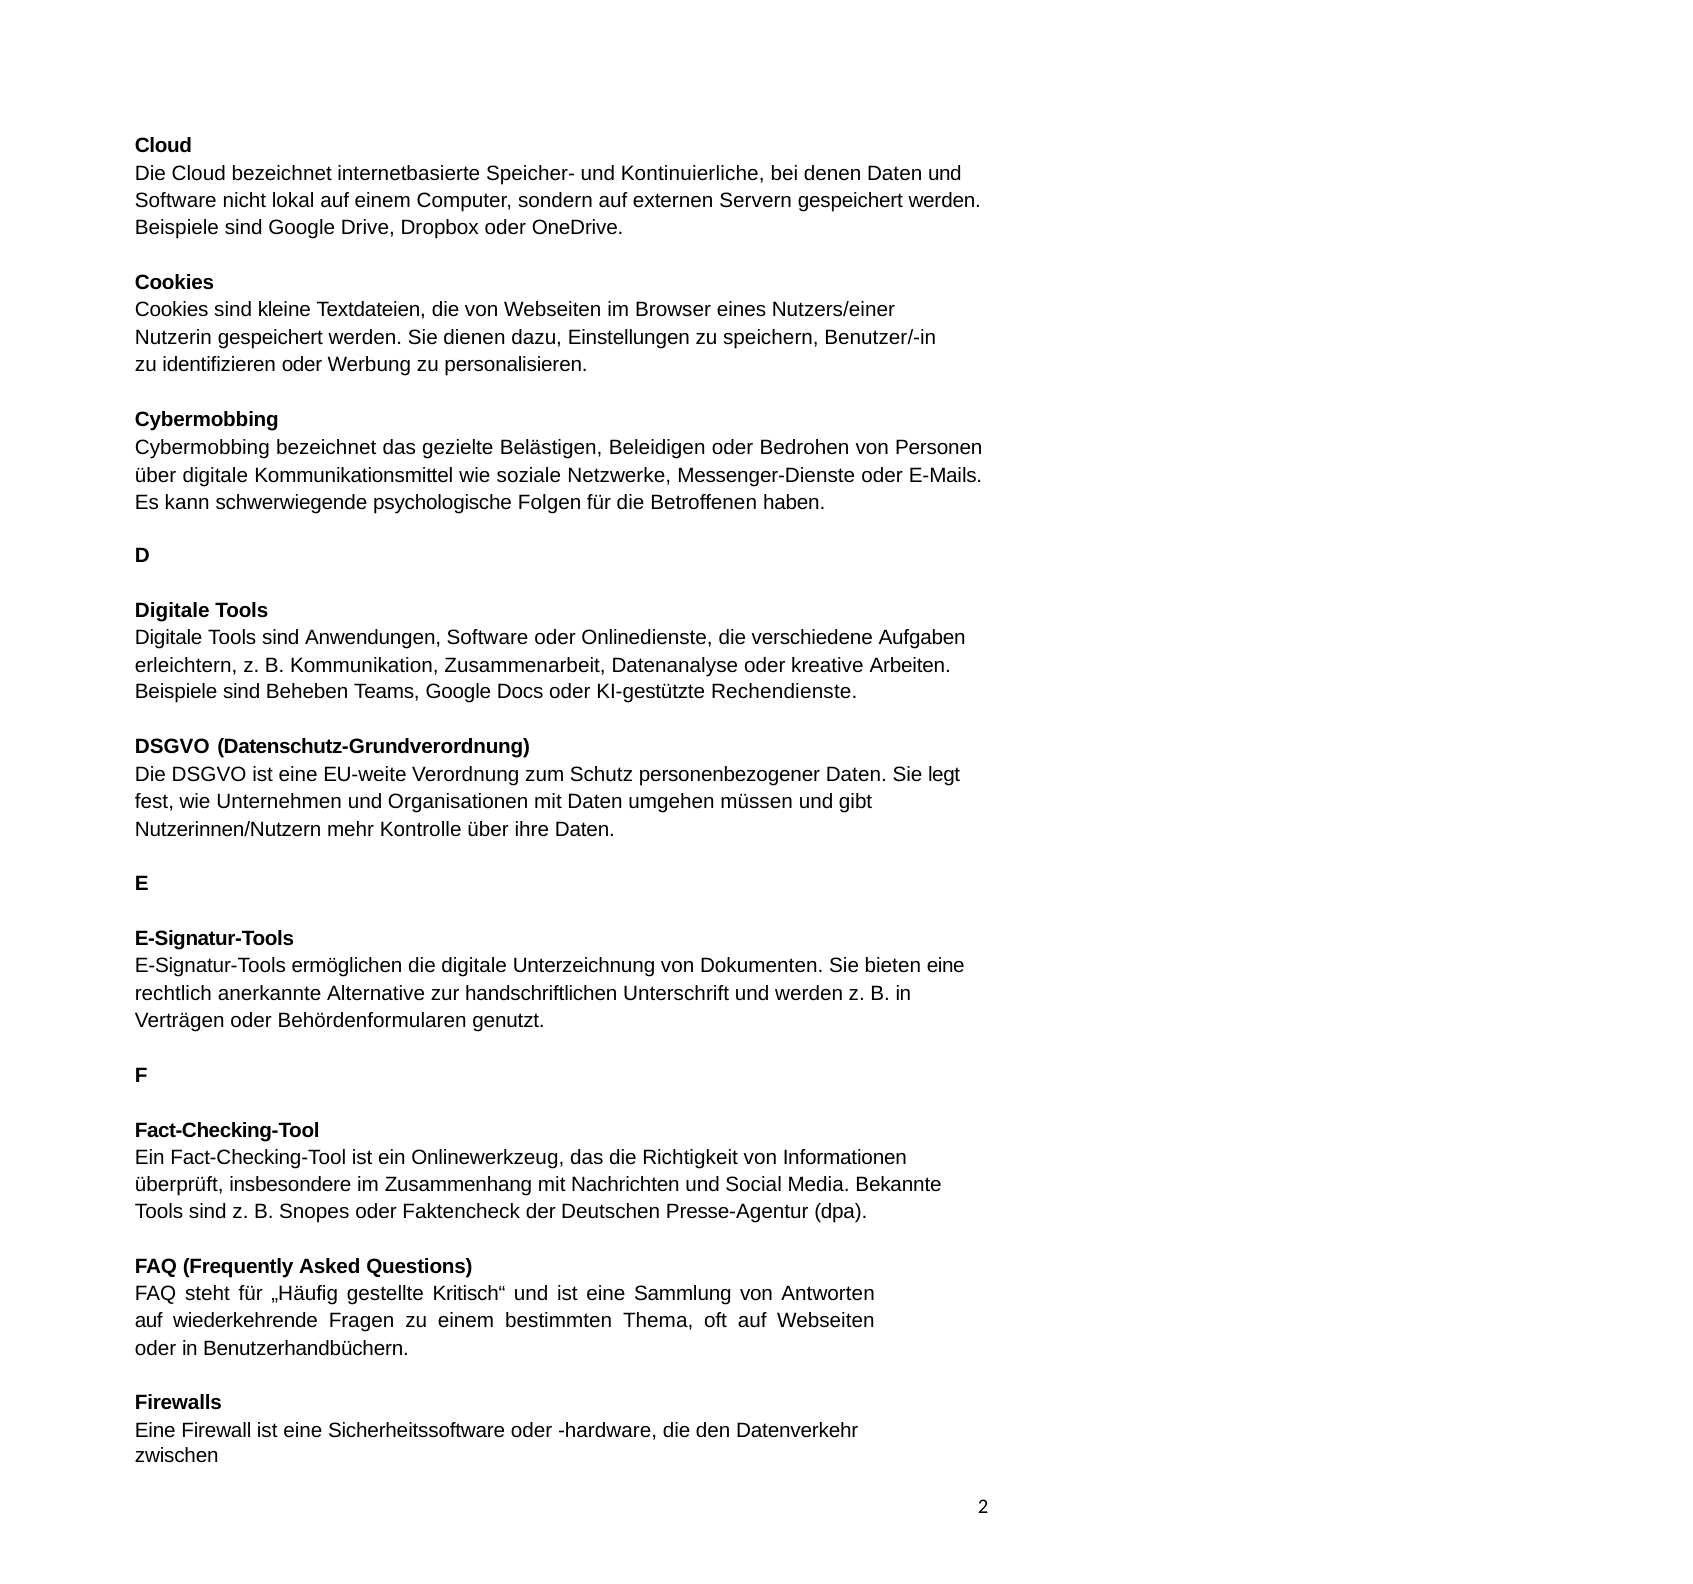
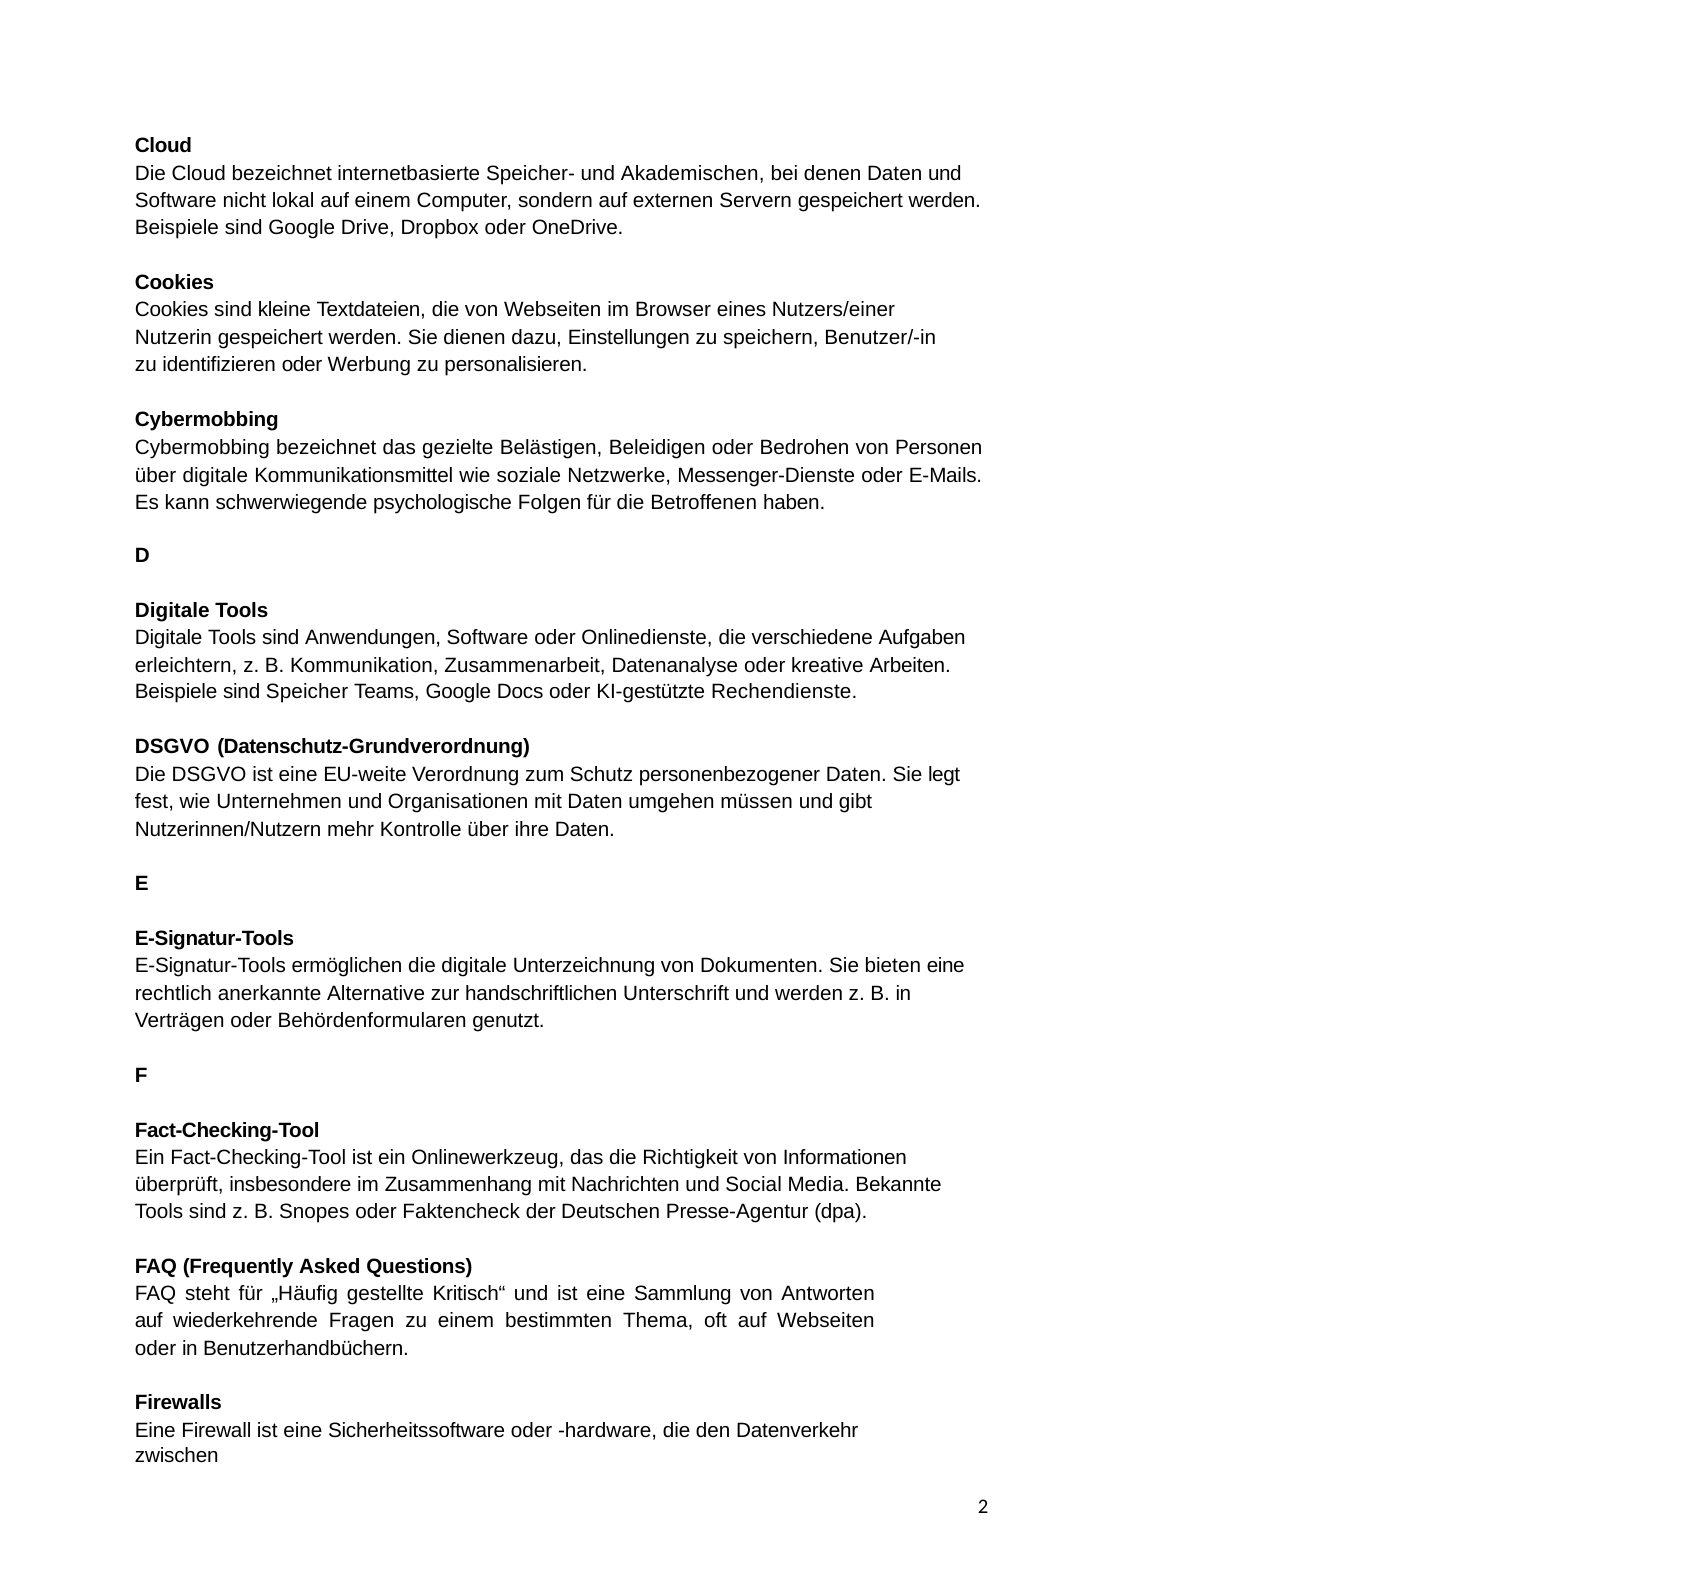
Kontinuierliche: Kontinuierliche -> Akademischen (693, 173)
Beheben: Beheben -> Speicher (307, 692)
